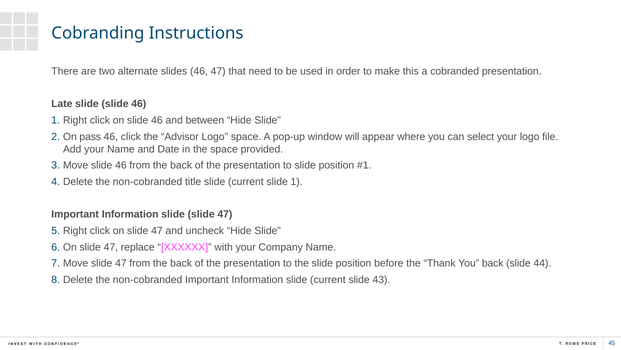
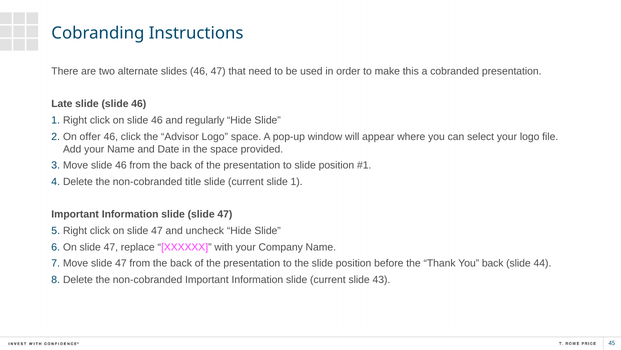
between: between -> regularly (205, 120)
pass: pass -> offer (90, 136)
